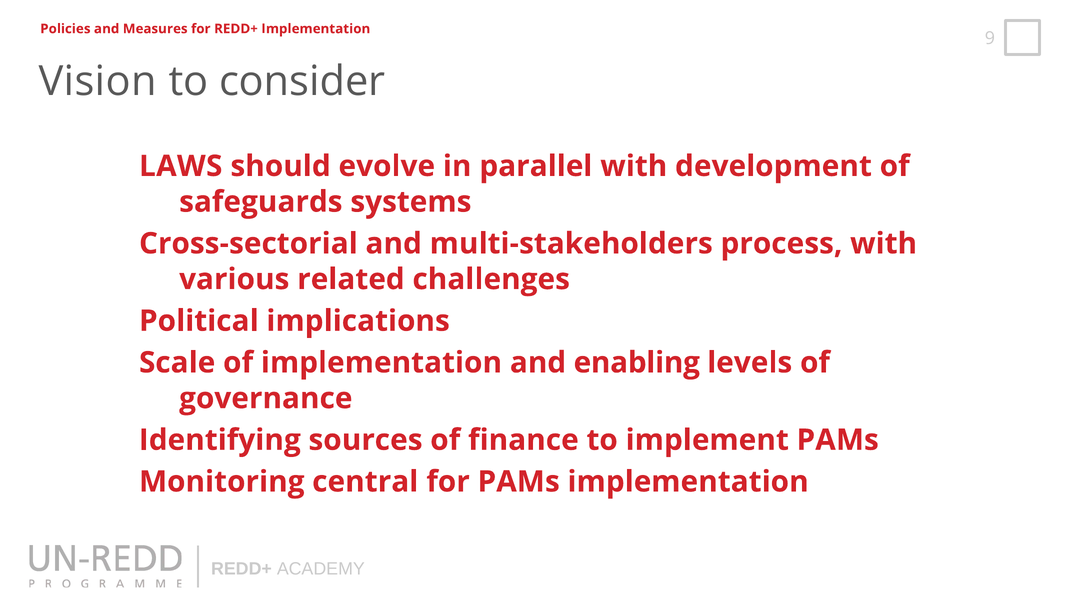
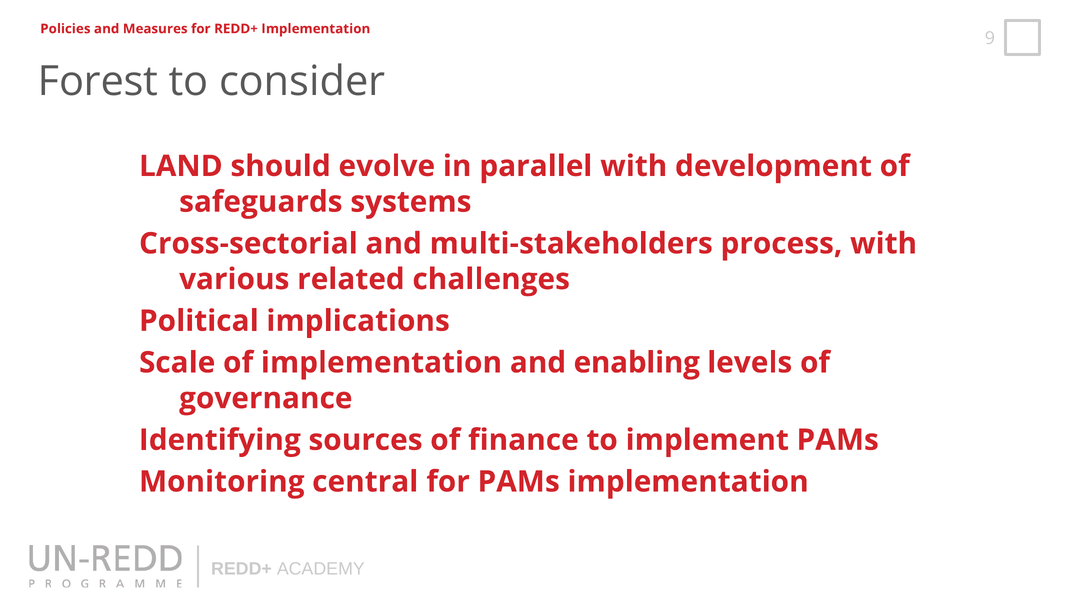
Vision: Vision -> Forest (98, 81)
LAWS: LAWS -> LAND (181, 166)
